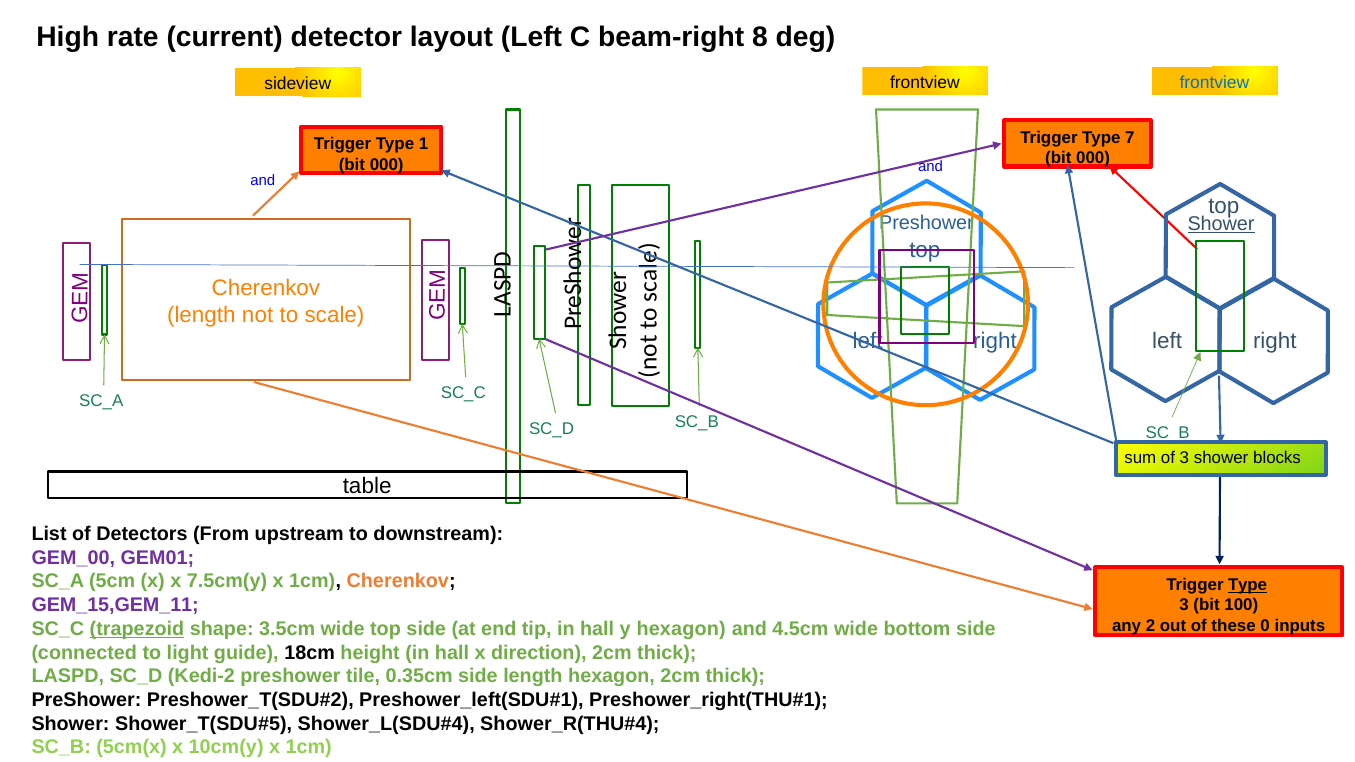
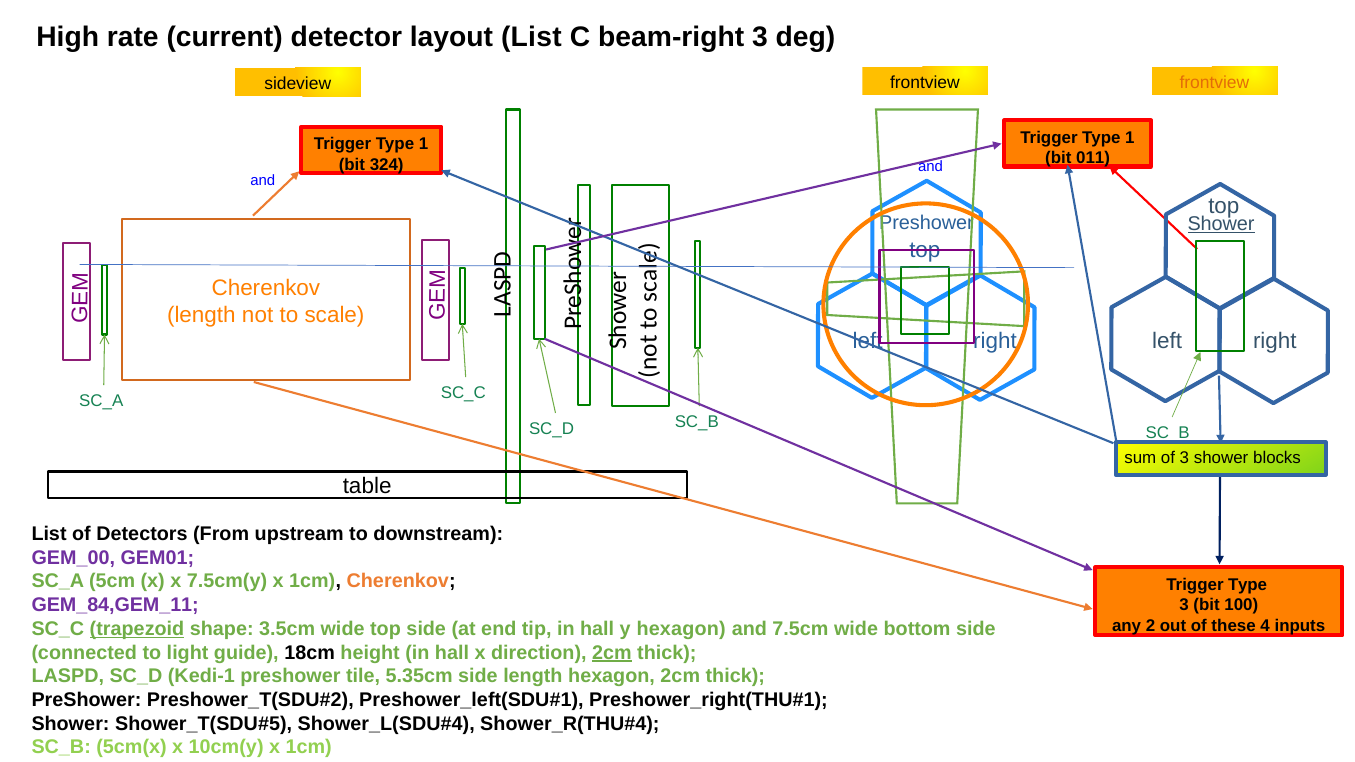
layout Left: Left -> List (531, 37)
beam-right 8: 8 -> 3 (760, 37)
frontview colour: blue -> orange (1214, 83)
7: 7 -> 1 (1130, 138)
000: 000 -> 011 (1093, 158)
000: 000 -> 324 (387, 165)
Type underline: present -> none (1247, 585)
GEM_15,GEM_11: GEM_15,GEM_11 -> GEM_84,GEM_11 (115, 605)
0: 0 -> 4 (1265, 626)
4.5cm: 4.5cm -> 7.5cm (801, 629)
2cm underline: none -> present (612, 653)
Kedi-2: Kedi-2 -> Kedi-1 (201, 676)
0.35cm: 0.35cm -> 5.35cm (419, 676)
